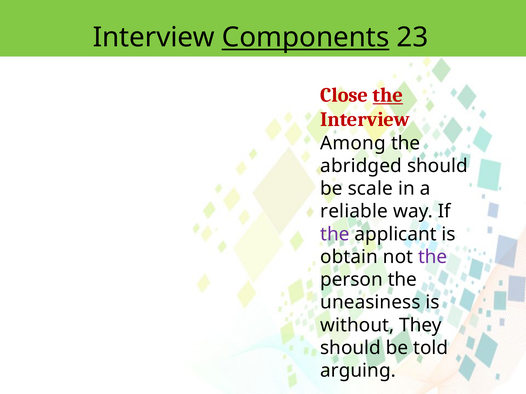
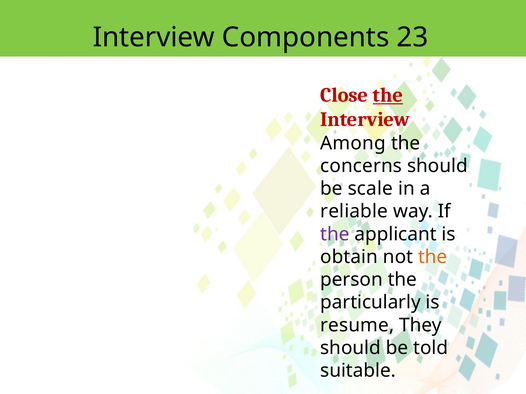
Components underline: present -> none (306, 38)
abridged: abridged -> concerns (361, 166)
the colour: purple -> orange (433, 257)
uneasiness: uneasiness -> particularly (370, 303)
without: without -> resume (357, 326)
arguing: arguing -> suitable (358, 371)
